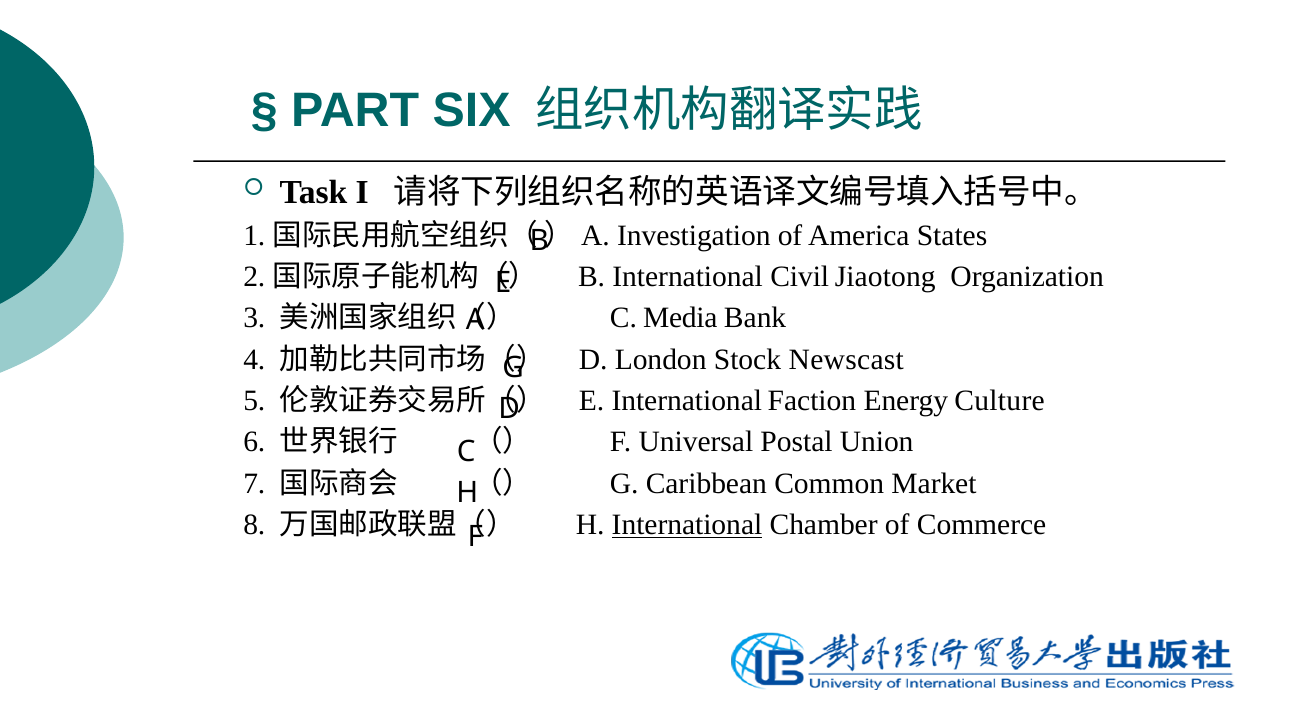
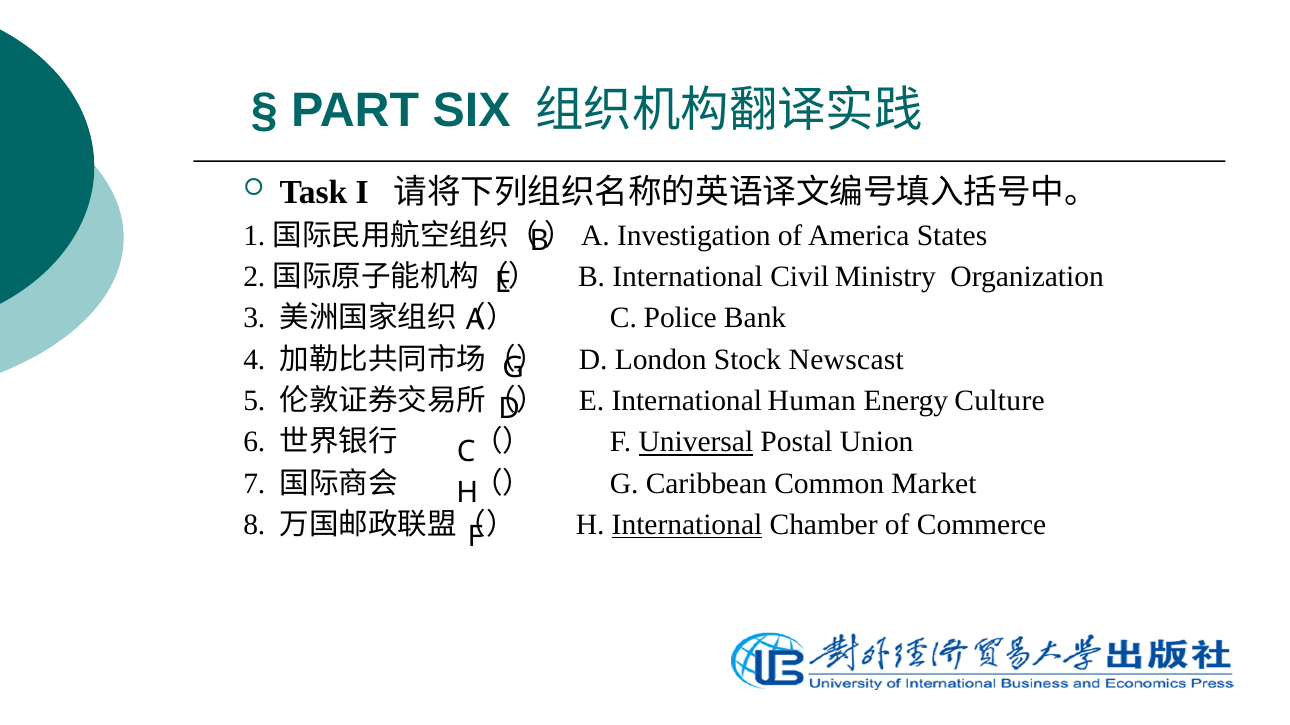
Jiaotong: Jiaotong -> Ministry (885, 277)
Media: Media -> Police (680, 318)
Faction: Faction -> Human (812, 401)
Universal underline: none -> present (696, 442)
